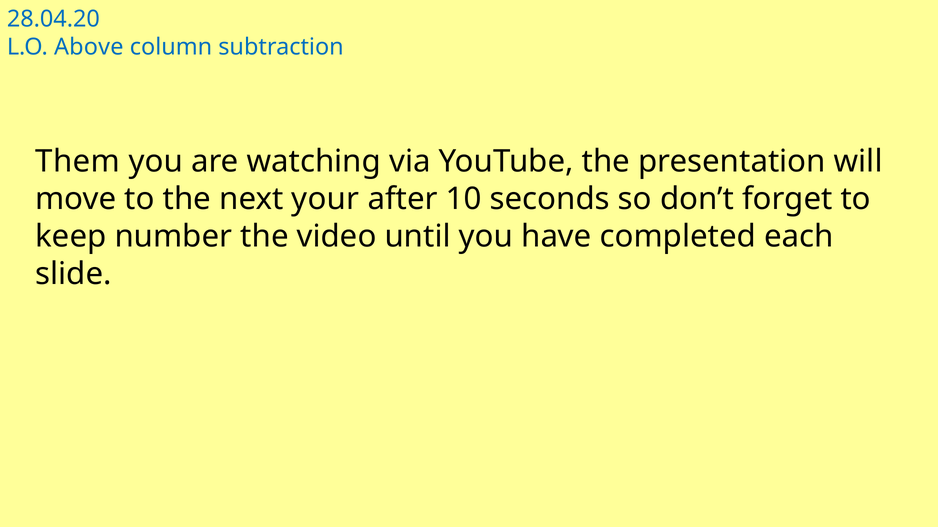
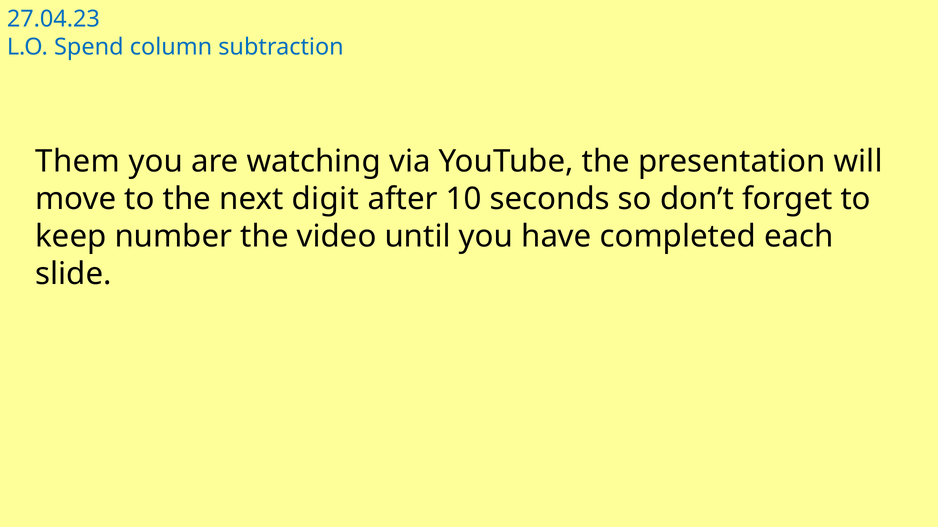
28.04.20: 28.04.20 -> 27.04.23 (53, 19)
Above: Above -> Spend (89, 47)
your: your -> digit (325, 199)
